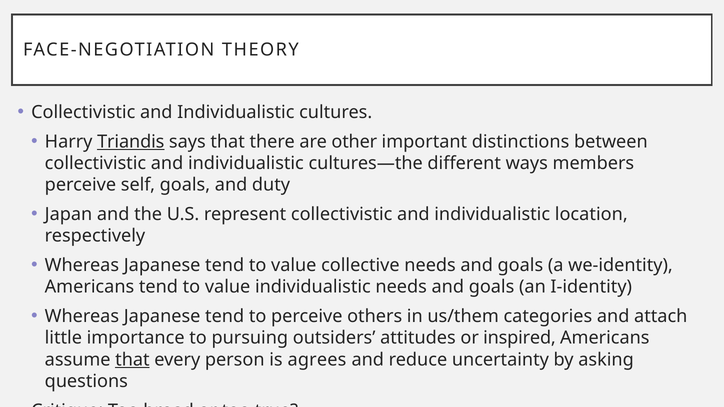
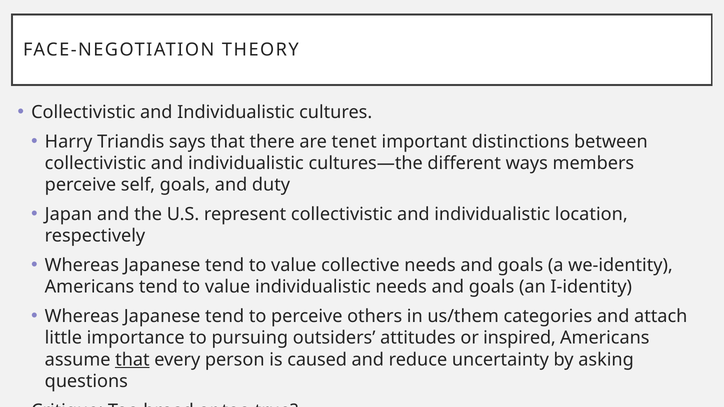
Triandis underline: present -> none (131, 142)
other: other -> tenet (354, 142)
agrees: agrees -> caused (317, 360)
